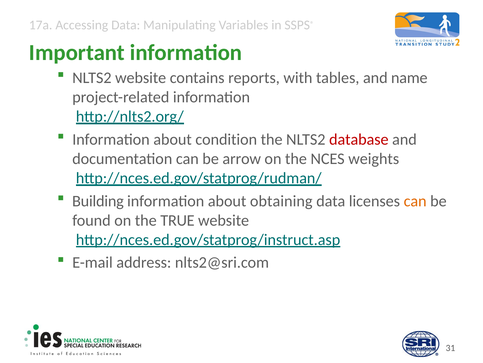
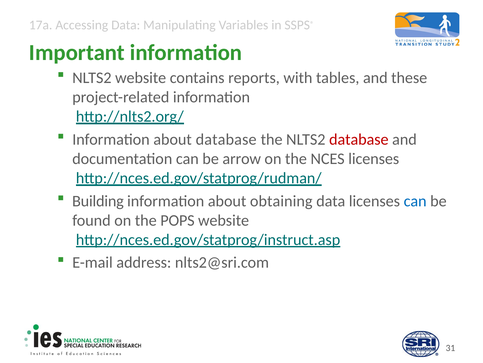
name: name -> these (409, 78)
about condition: condition -> database (226, 139)
NCES weights: weights -> licenses (374, 158)
can colour: orange -> blue (415, 201)
TRUE: TRUE -> POPS (177, 220)
